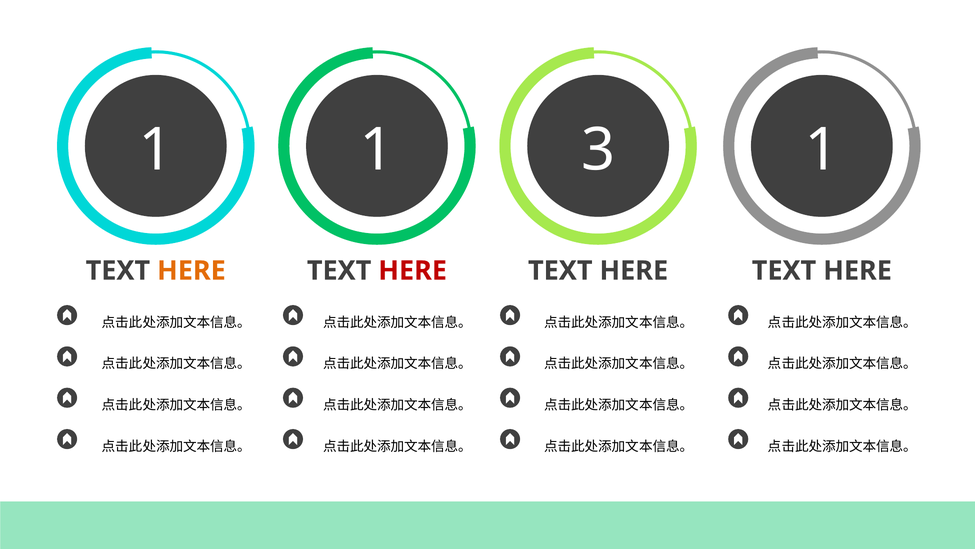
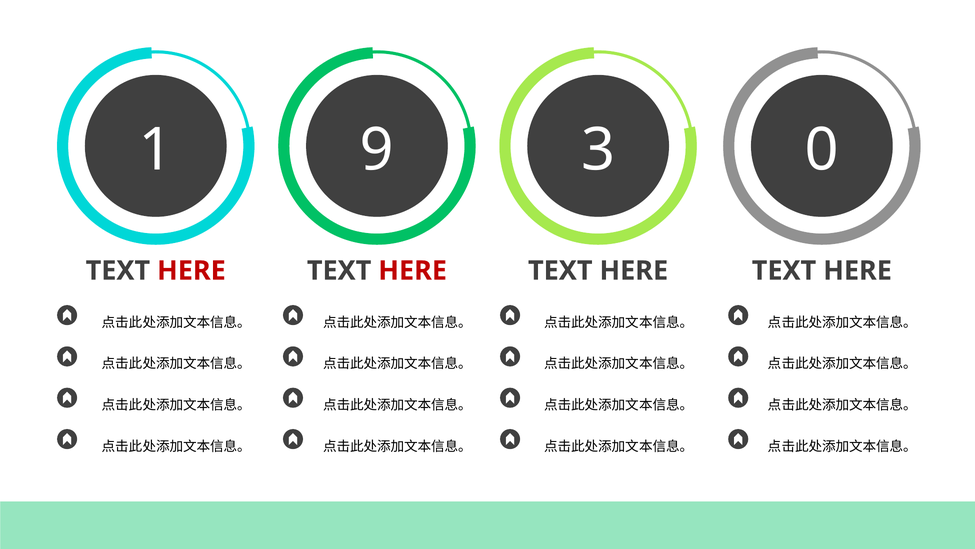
1 1: 1 -> 9 (377, 150)
3 1: 1 -> 0 (822, 150)
HERE colour: orange -> red (191, 270)
